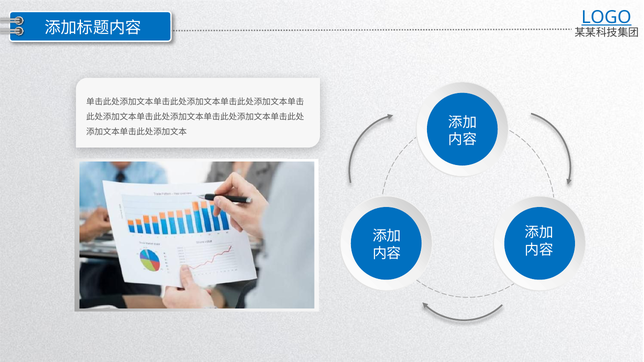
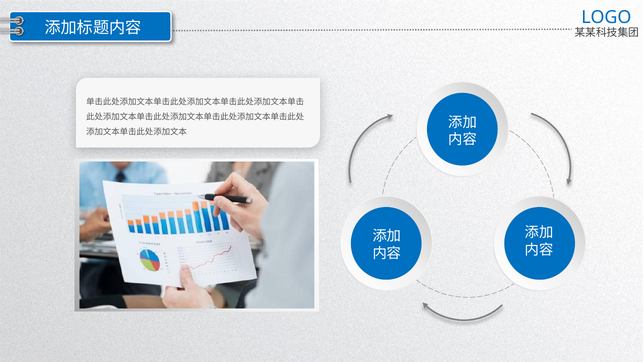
LOGO underline: present -> none (606, 17)
